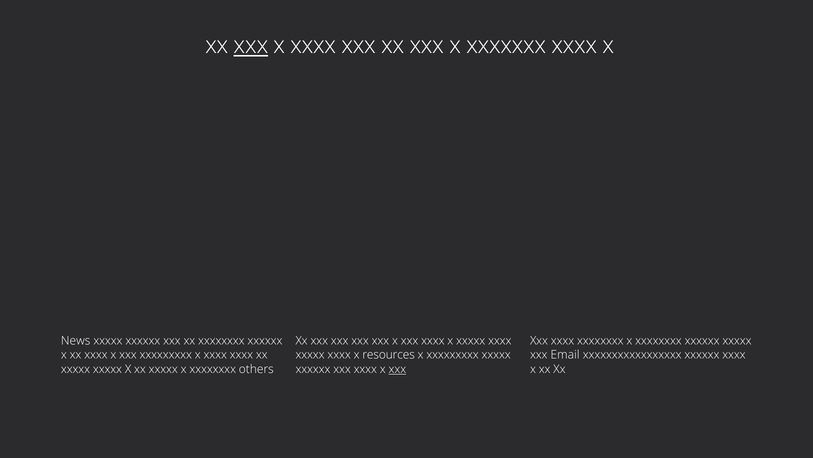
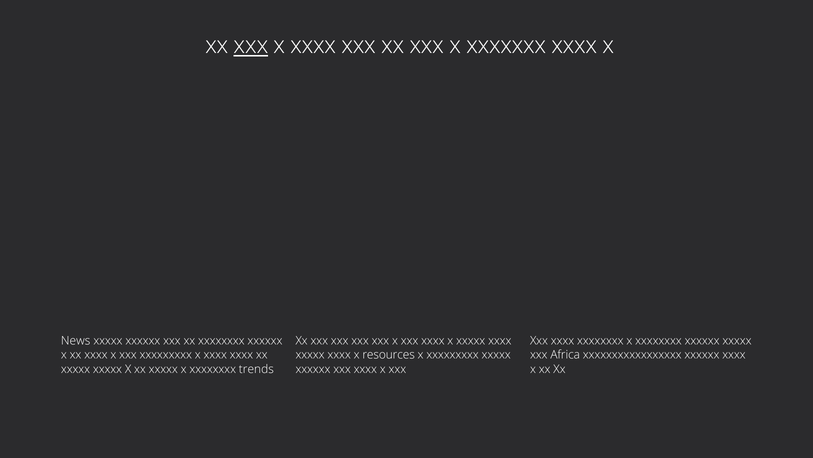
Email: Email -> Africa (565, 354)
others: others -> trends (256, 369)
xxx underline: present -> none (397, 369)
